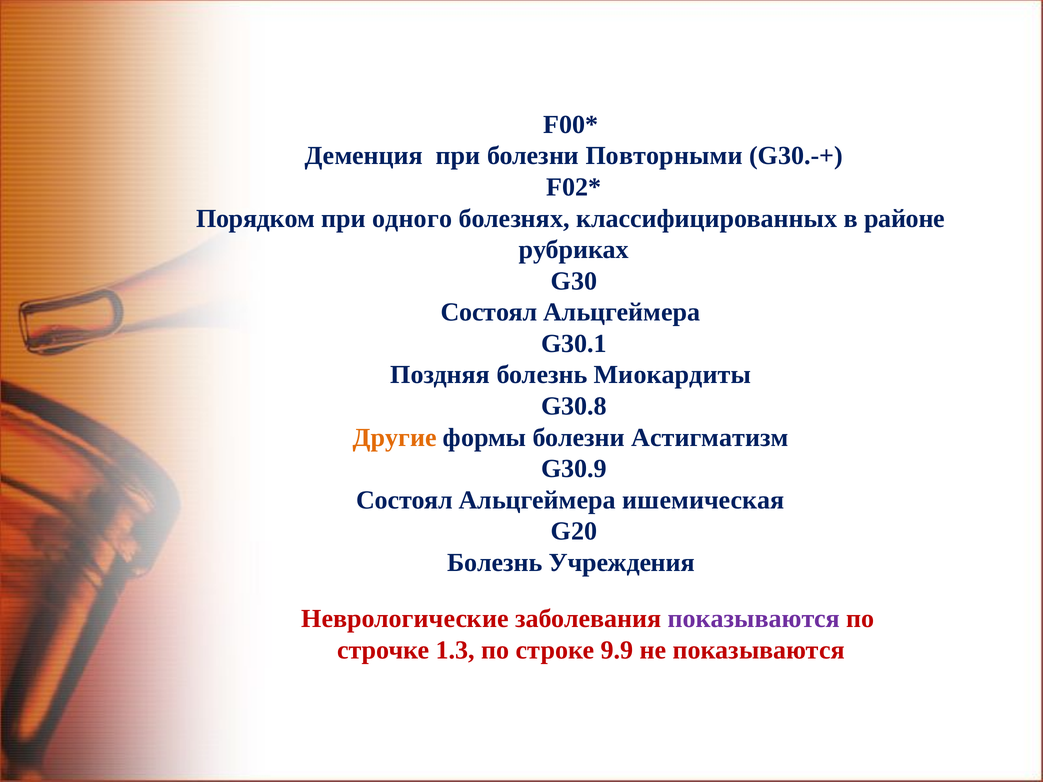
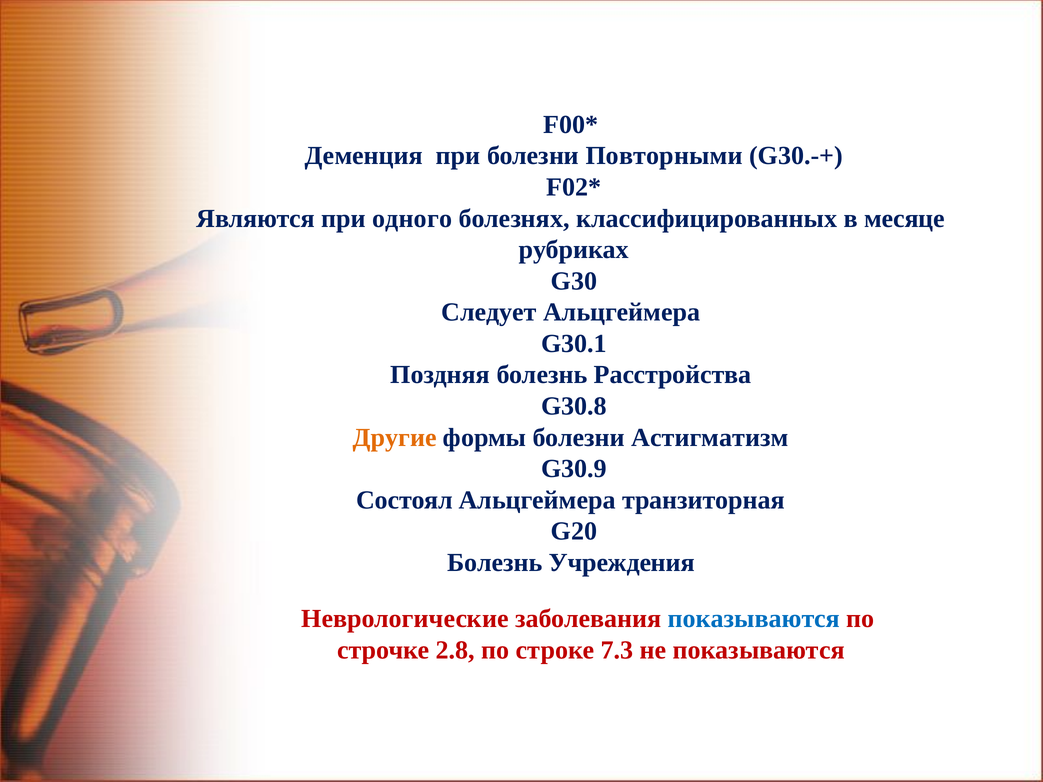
Порядком: Порядком -> Являются (256, 219)
районе: районе -> месяце (905, 219)
Состоял: Состоял -> Следует (489, 312)
Миокардиты: Миокардиты -> Расстройства (673, 375)
ишемическая: ишемическая -> транзиторная (703, 500)
показываются colour: purple -> blue (754, 619)
1.3: 1.3 -> 2.8 (455, 650)
9.9: 9.9 -> 7.3 (617, 650)
